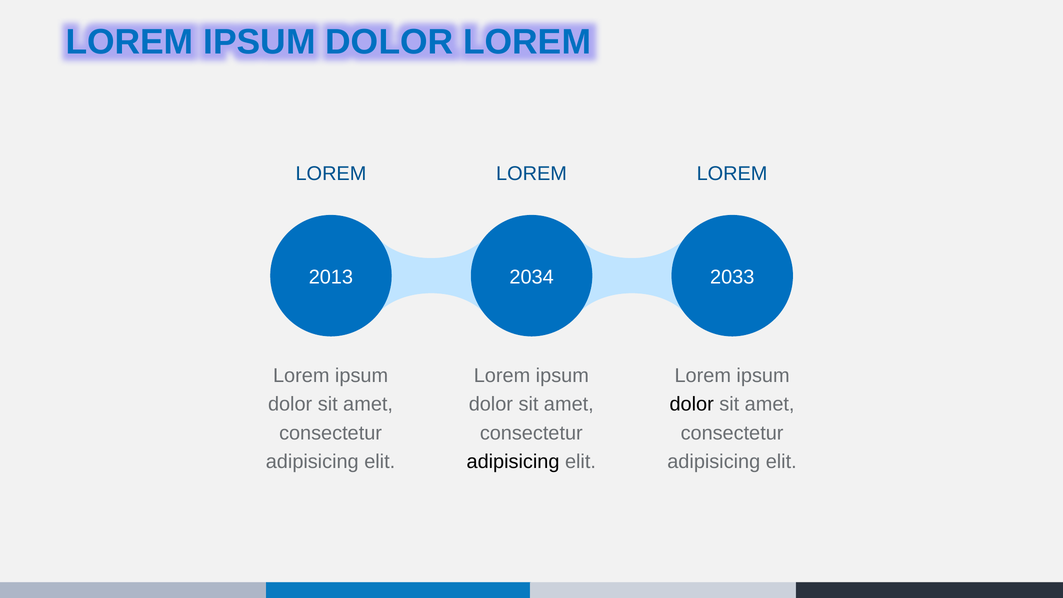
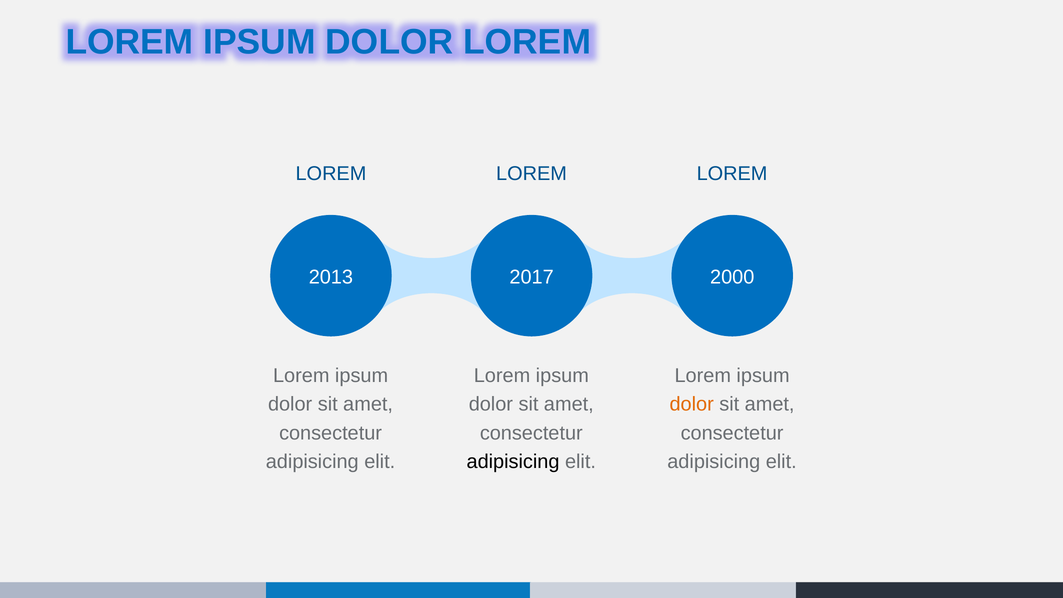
2034: 2034 -> 2017 (532, 277)
2033: 2033 -> 2000 (732, 277)
dolor colour: black -> orange (692, 404)
